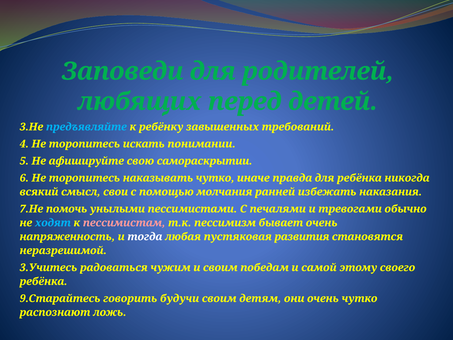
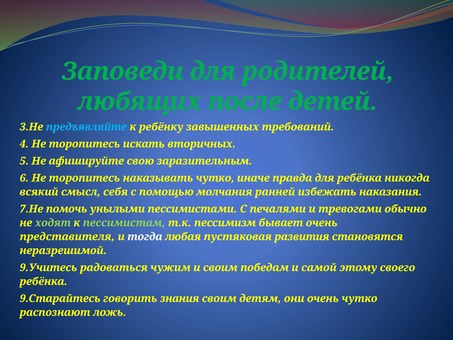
перед: перед -> после (245, 101)
понимании: понимании -> вторичных (202, 144)
самораскрытии: самораскрытии -> заразительным (205, 161)
свои: свои -> себя (116, 192)
ходят colour: light blue -> light green (53, 223)
пессимистам colour: pink -> light green (124, 223)
напряженность: напряженность -> представителя (67, 236)
3.Учитесь: 3.Учитесь -> 9.Учитесь (48, 267)
будучи: будучи -> знания (180, 298)
